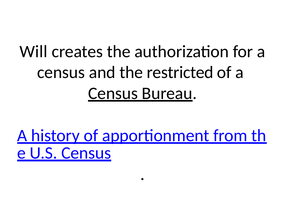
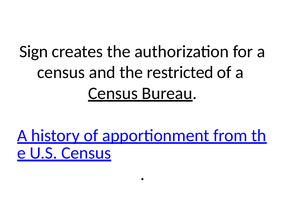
Will: Will -> Sign (34, 51)
